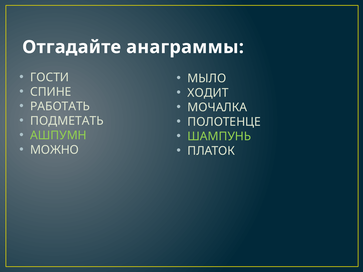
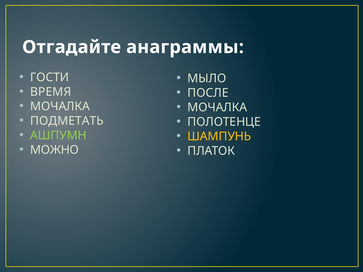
СПИНЕ: СПИНЕ -> ВРЕМЯ (51, 92)
ХОДИТ: ХОДИТ -> ПОСЛЕ (208, 93)
РАБОТАТЬ: РАБОТАТЬ -> МОЧАЛКА (60, 106)
ШАМПУНЬ colour: light green -> yellow (219, 136)
